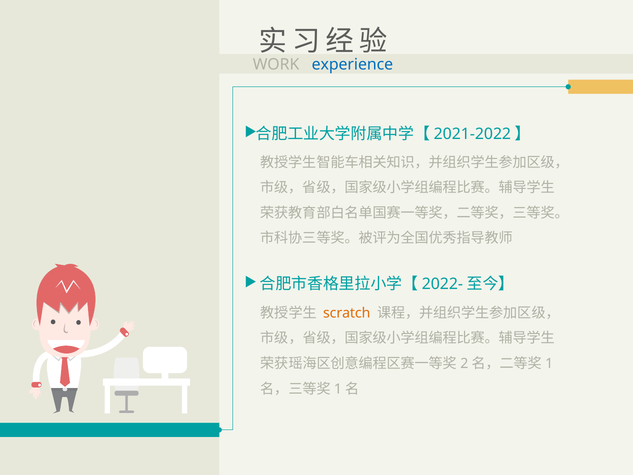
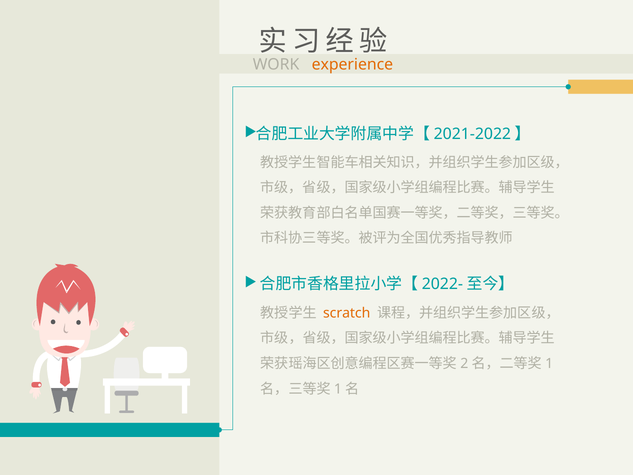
experience colour: blue -> orange (352, 65)
